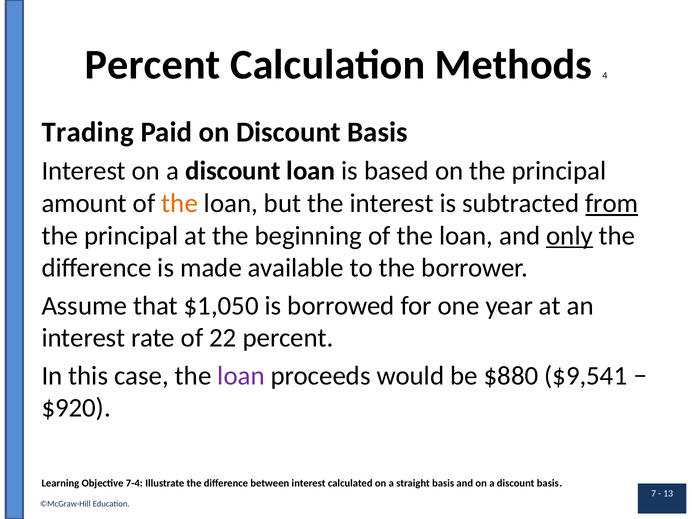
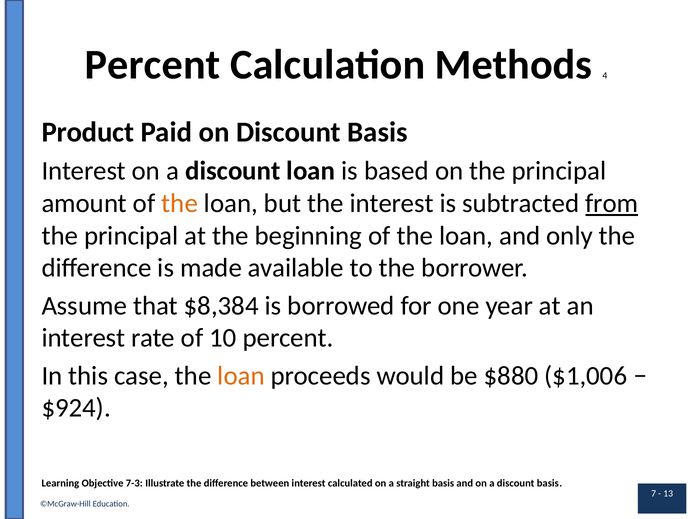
Trading: Trading -> Product (88, 132)
only underline: present -> none (570, 236)
$1,050: $1,050 -> $8,384 (221, 306)
22: 22 -> 10 (223, 338)
loan colour: purple -> orange (241, 376)
$9,541: $9,541 -> $1,006 (586, 376)
$920: $920 -> $924 (76, 408)
7-4: 7-4 -> 7-3 (134, 483)
